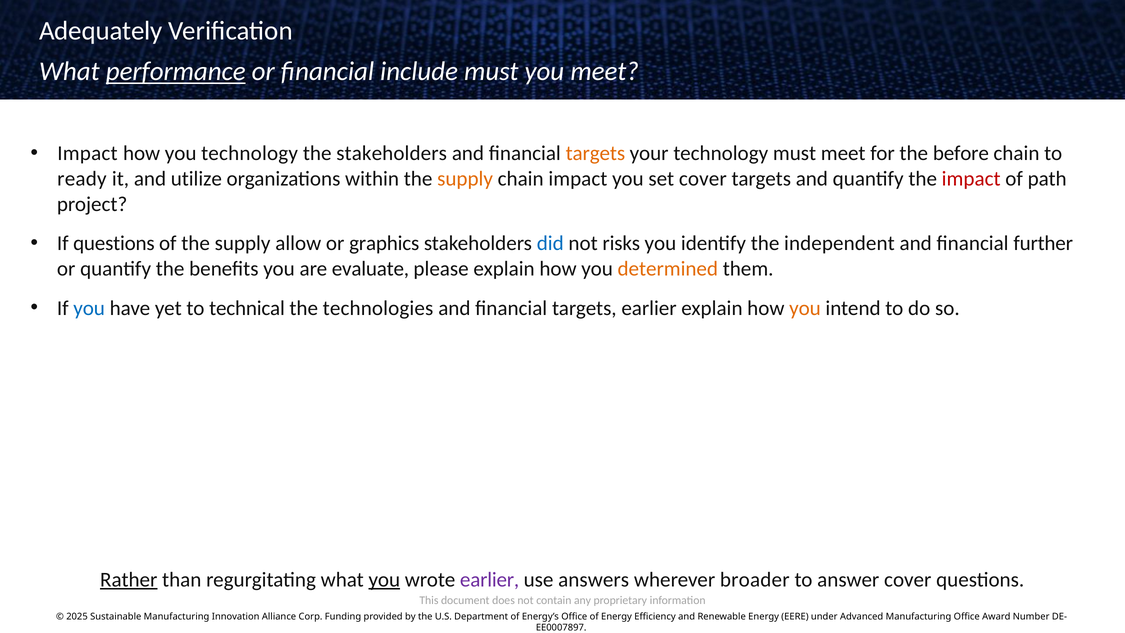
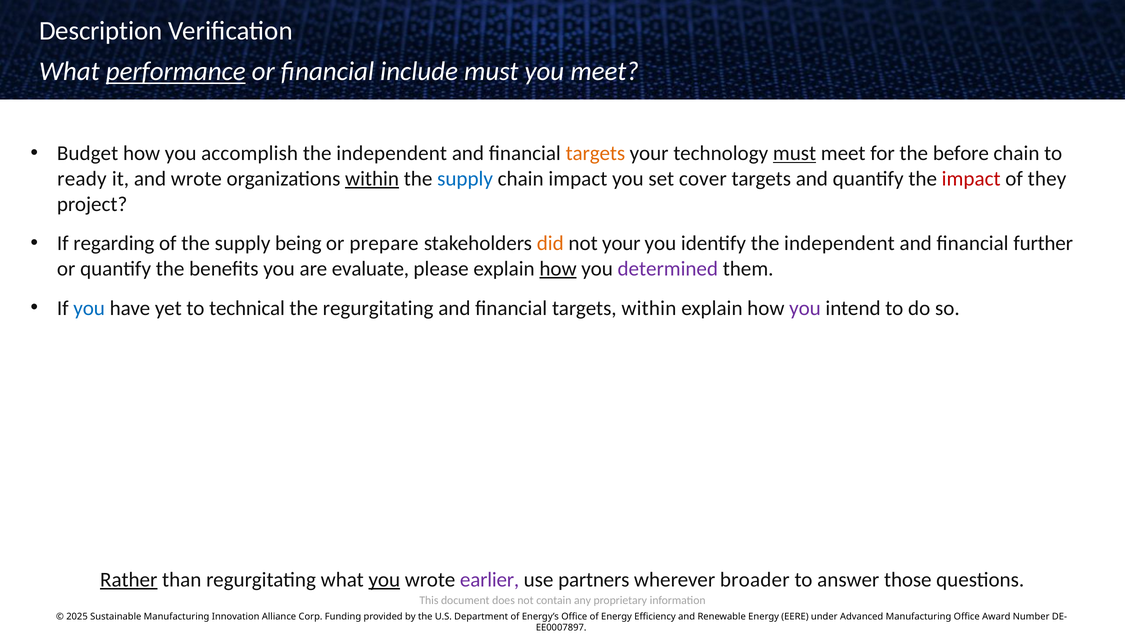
Adequately: Adequately -> Description (101, 31)
Impact: Impact -> Budget (88, 153)
you technology: technology -> accomplish (250, 153)
stakeholders: stakeholders -> independent (392, 153)
must underline: none -> present (795, 153)
and utilize: utilize -> wrote (196, 179)
within underline: none -> present (372, 179)
supply colour: orange -> blue (465, 179)
path: path -> they (1047, 179)
If questions: questions -> regarding (114, 243)
allow: allow -> being (298, 243)
graphics: graphics -> prepare (384, 243)
did colour: blue -> orange (550, 243)
not risks: risks -> your (621, 243)
how underline: none -> present (558, 269)
determined colour: orange -> purple (668, 269)
the technologies: technologies -> regurgitating (378, 308)
targets earlier: earlier -> within (649, 308)
you colour: orange -> purple (805, 308)
answers: answers -> partners (594, 579)
answer cover: cover -> those (908, 579)
